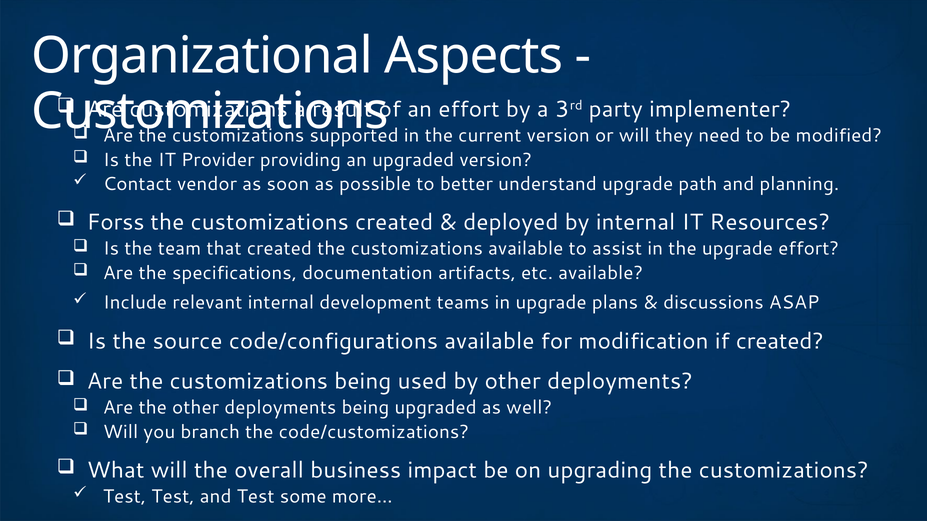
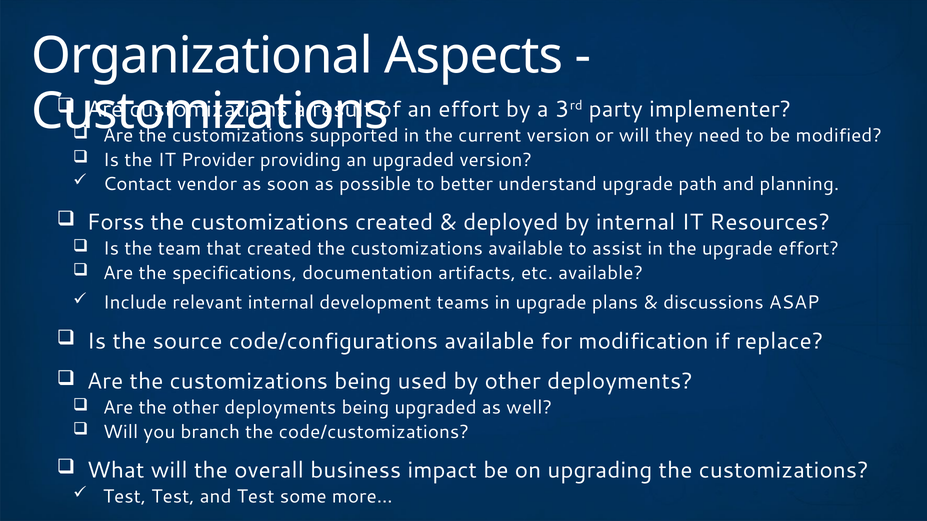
if created: created -> replace (780, 341)
